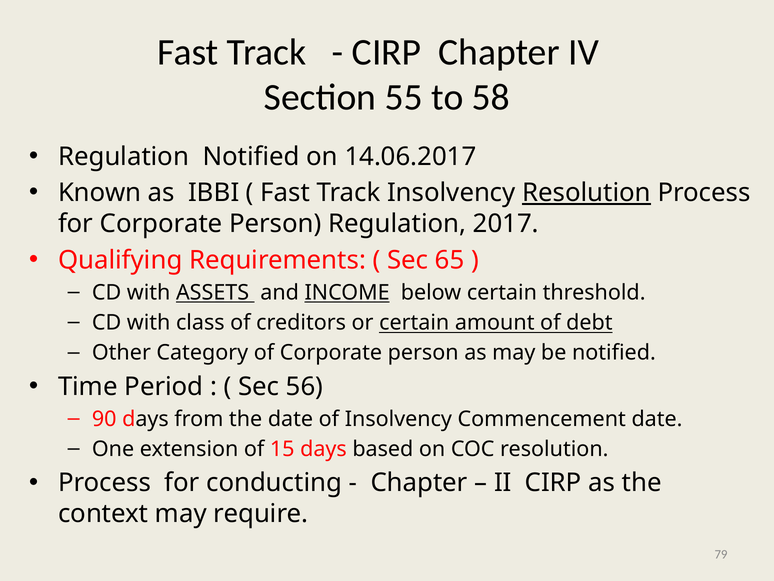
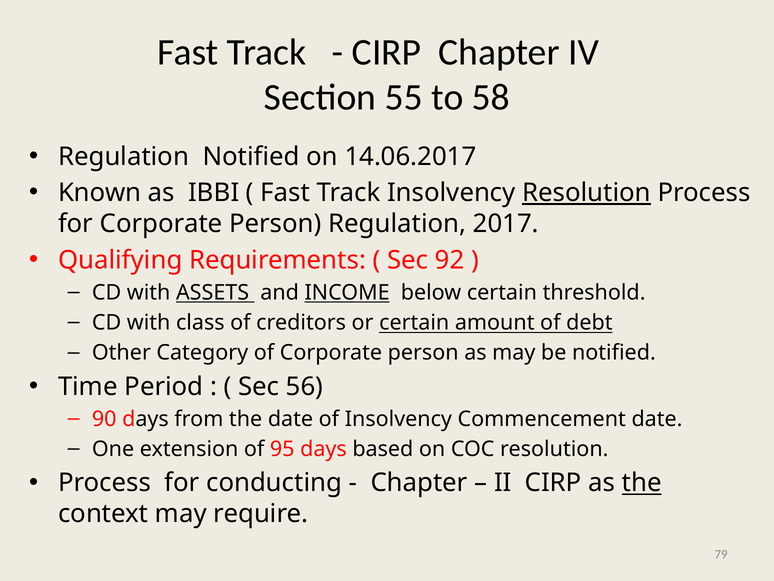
65: 65 -> 92 (450, 260)
15: 15 -> 95 (282, 449)
the underline: none -> present (642, 483)
